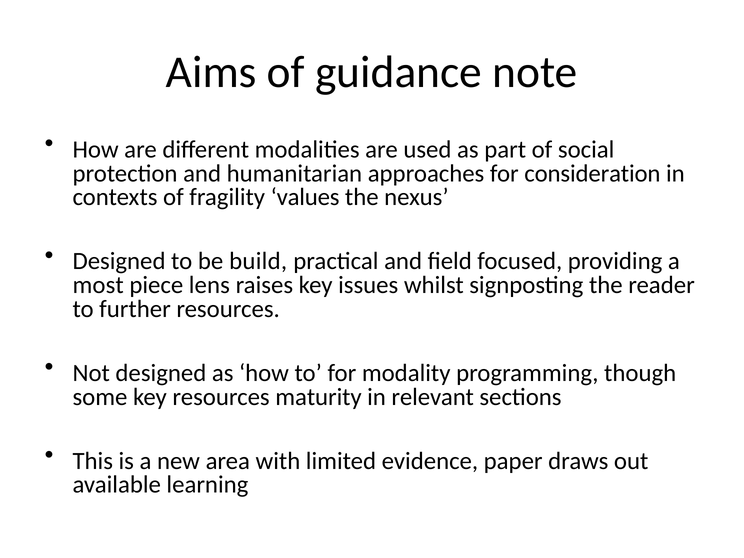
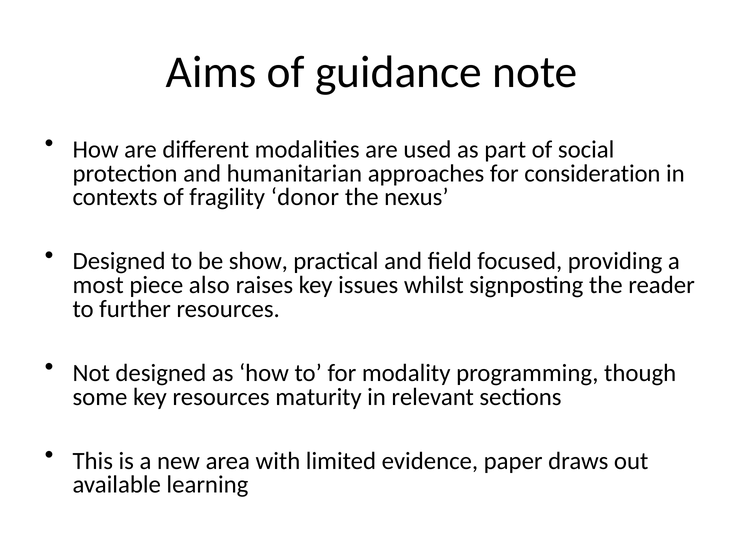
values: values -> donor (305, 197)
build: build -> show (258, 261)
lens: lens -> also (209, 285)
